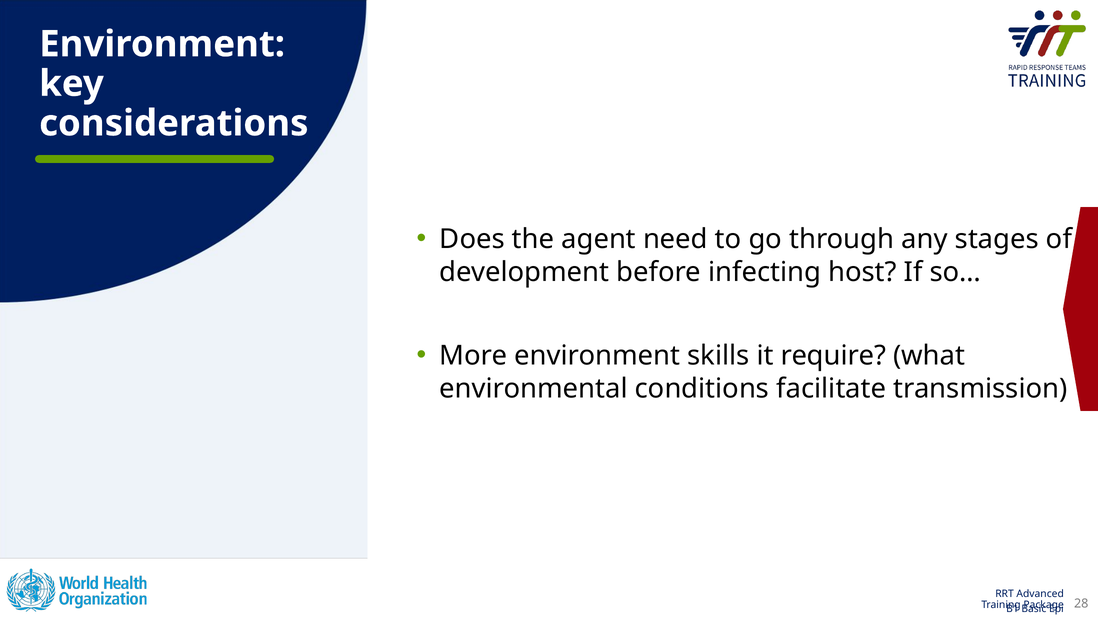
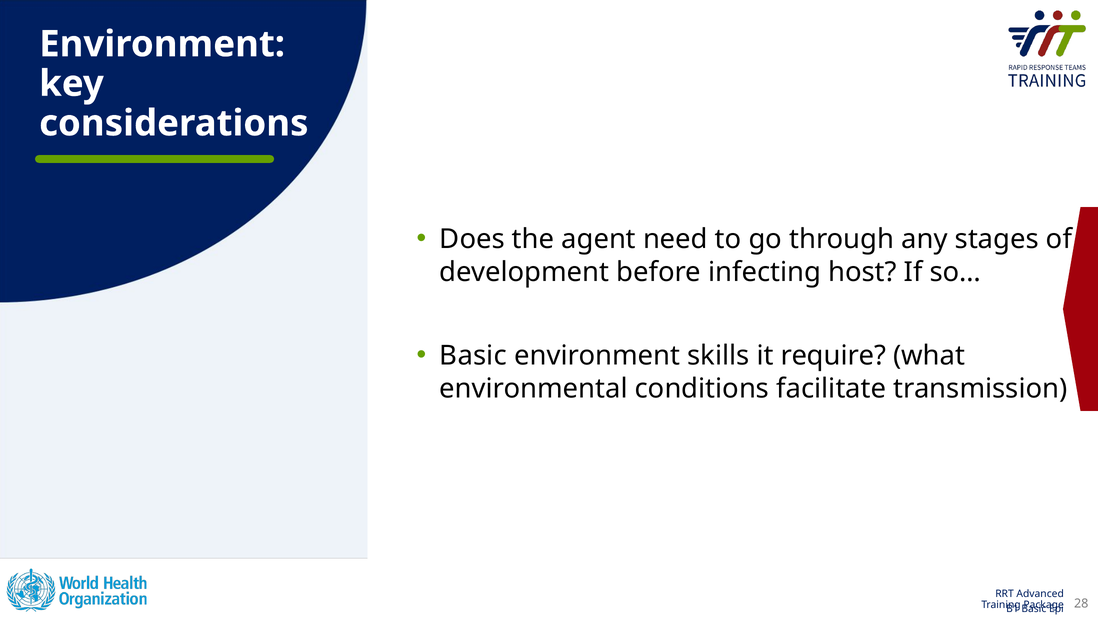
More: More -> Basic (473, 356)
